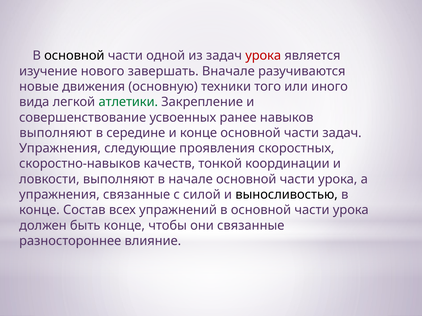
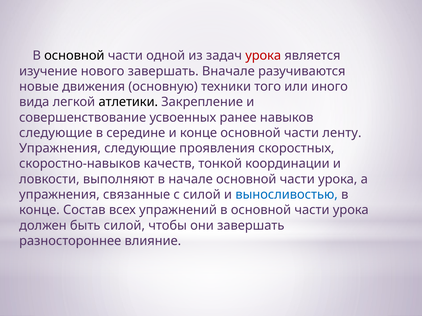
атлетики colour: green -> black (128, 102)
выполняют: выполняют -> следующие (56, 133)
части задач: задач -> ленту (342, 133)
выносливостью colour: black -> blue (287, 195)
быть конце: конце -> силой (124, 226)
они связанные: связанные -> завершать (251, 226)
